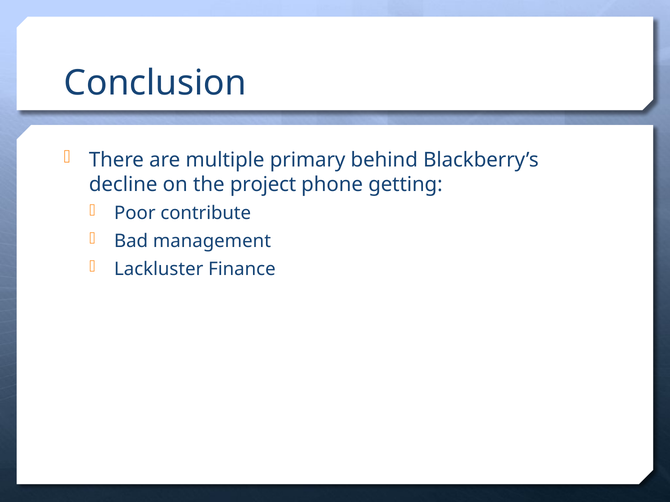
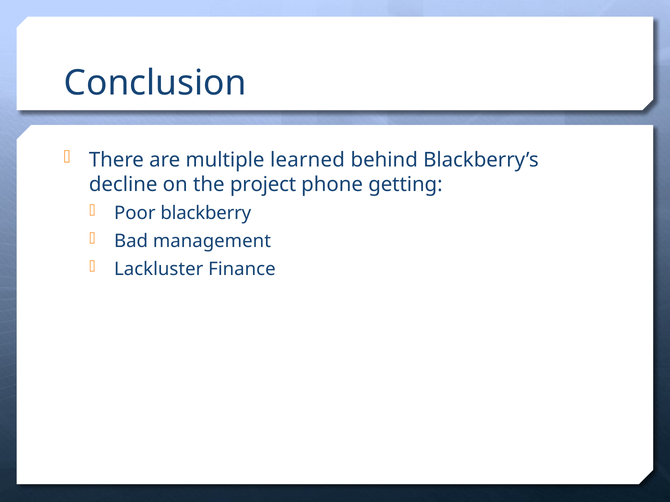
primary: primary -> learned (307, 160)
contribute: contribute -> blackberry (206, 213)
